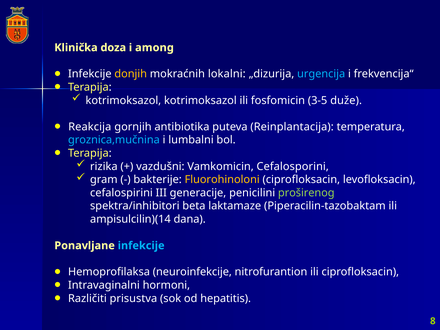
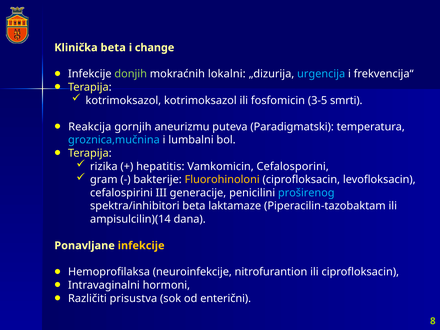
Klinička doza: doza -> beta (113, 48)
among: among -> change (155, 48)
donjih colour: yellow -> light green (131, 74)
duže: duže -> smrti (346, 100)
antibiotika: antibiotika -> aneurizmu (182, 127)
Reinplantacija: Reinplantacija -> Paradigmatski (292, 127)
vazdušni: vazdušni -> hepatitis (160, 166)
proširenog colour: light green -> light blue (306, 193)
infekcije colour: light blue -> yellow (141, 246)
hepatitis: hepatitis -> enterični (226, 298)
